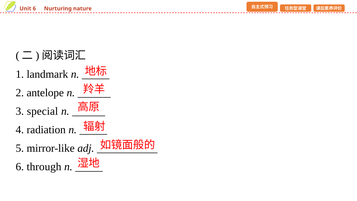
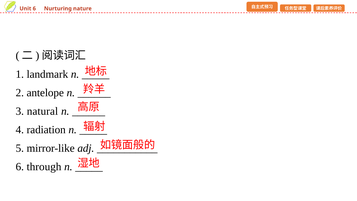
special: special -> natural (42, 111)
